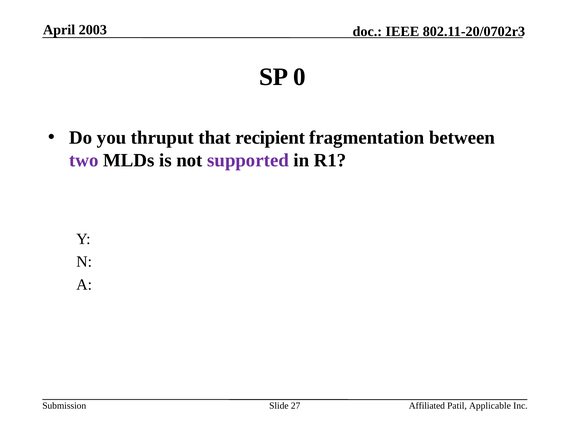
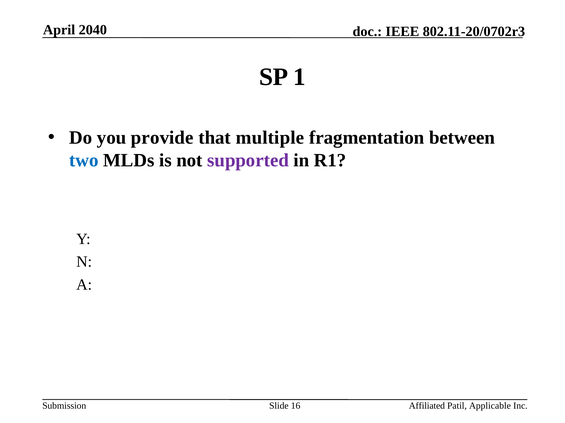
2003: 2003 -> 2040 (93, 30)
0: 0 -> 1 (300, 77)
thruput: thruput -> provide (162, 138)
recipient: recipient -> multiple (270, 138)
two colour: purple -> blue (84, 160)
27: 27 -> 16 (296, 406)
